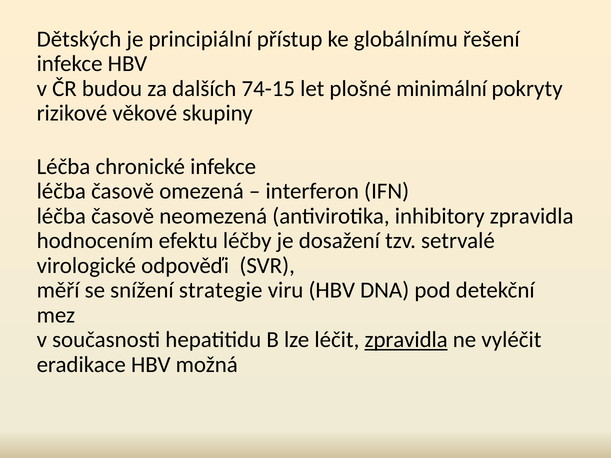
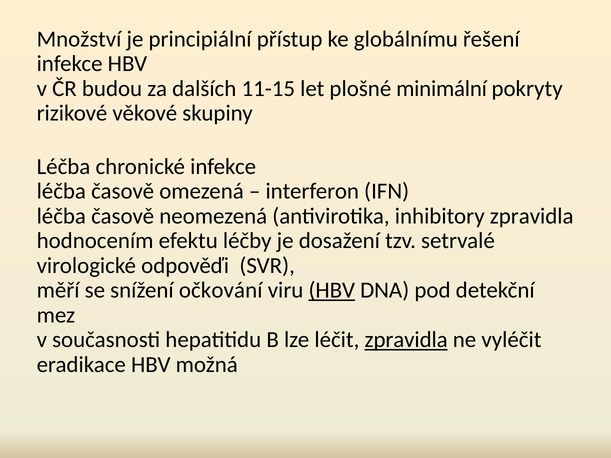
Dětských: Dětských -> Množství (79, 39)
74-15: 74-15 -> 11-15 (268, 89)
strategie: strategie -> očkování (221, 291)
HBV underline: none -> present (332, 291)
